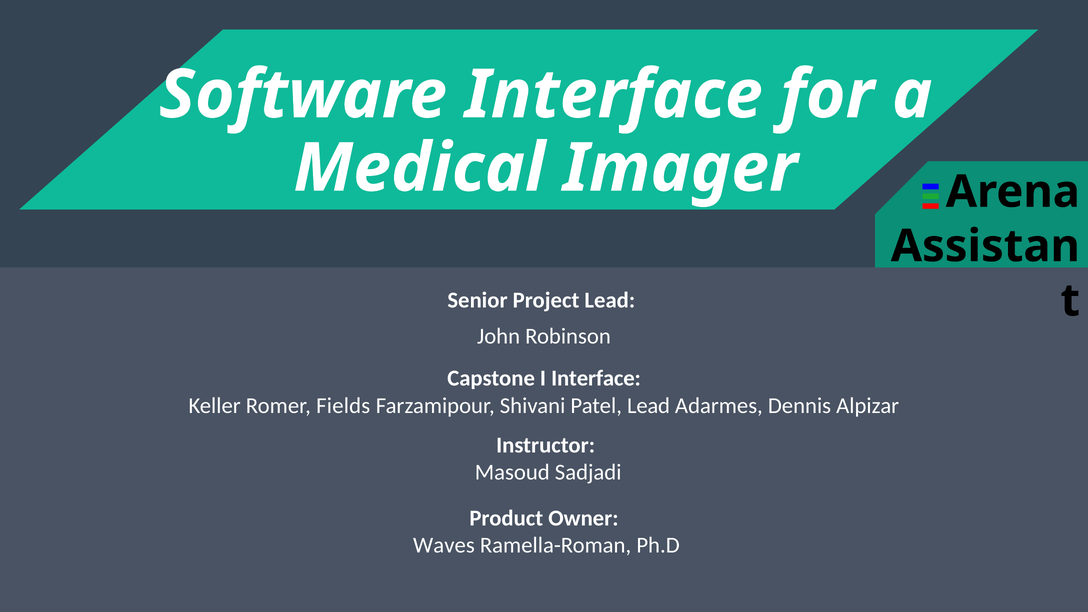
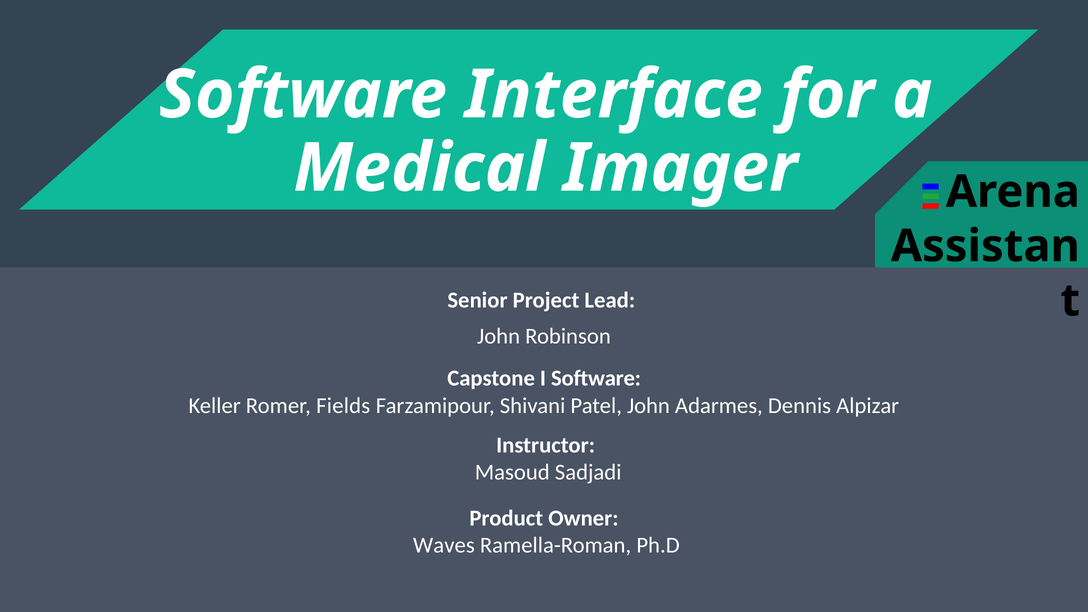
I Interface: Interface -> Software (596, 378)
Patel Lead: Lead -> John (648, 406)
